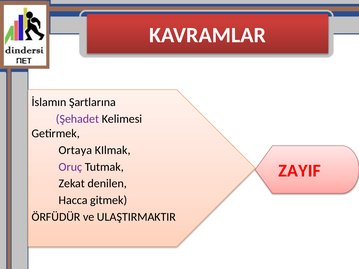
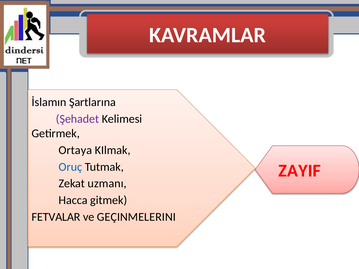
Oruç colour: purple -> blue (70, 167)
denilen: denilen -> uzmanı (107, 184)
ÖRFÜDÜR: ÖRFÜDÜR -> FETVALAR (56, 217)
ULAŞTIRMAKTIR: ULAŞTIRMAKTIR -> GEÇINMELERINI (136, 217)
